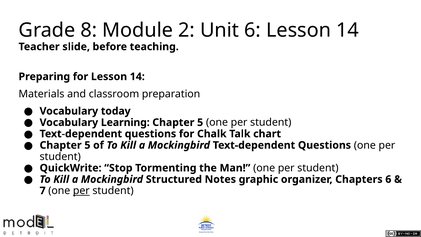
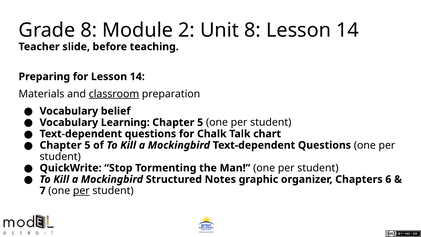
Unit 6: 6 -> 8 (253, 30)
classroom underline: none -> present (114, 94)
today: today -> belief (116, 111)
